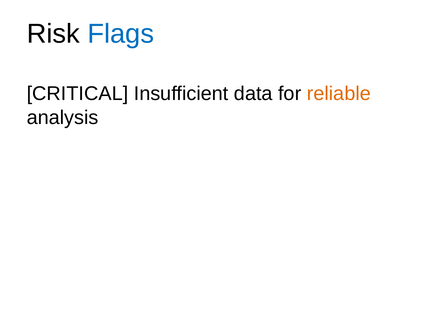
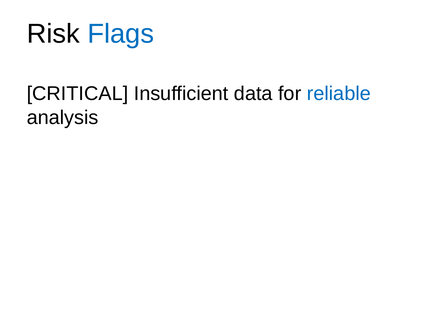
reliable colour: orange -> blue (339, 94)
